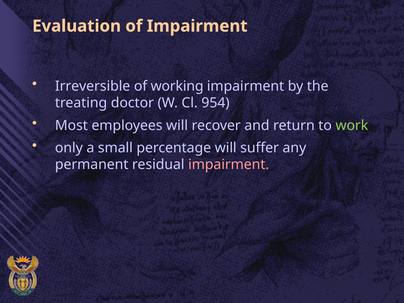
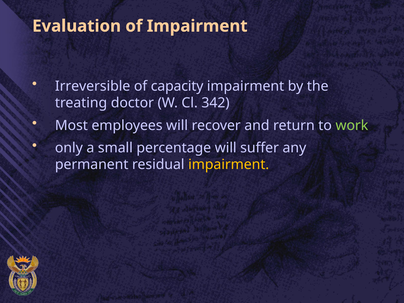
working: working -> capacity (177, 86)
954: 954 -> 342 (215, 103)
impairment colour: pink -> yellow (229, 165)
